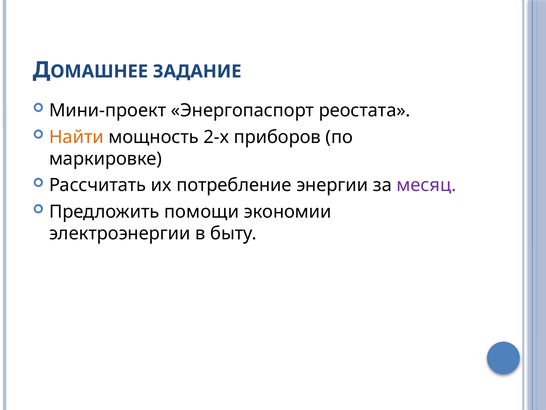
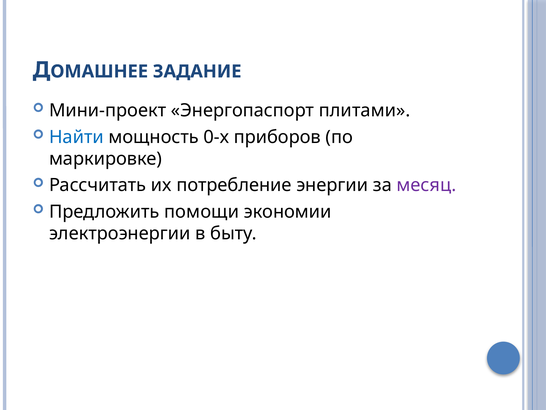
реостата: реостата -> плитами (365, 110)
Найти colour: orange -> blue (76, 137)
2-х: 2-х -> 0-х (216, 137)
